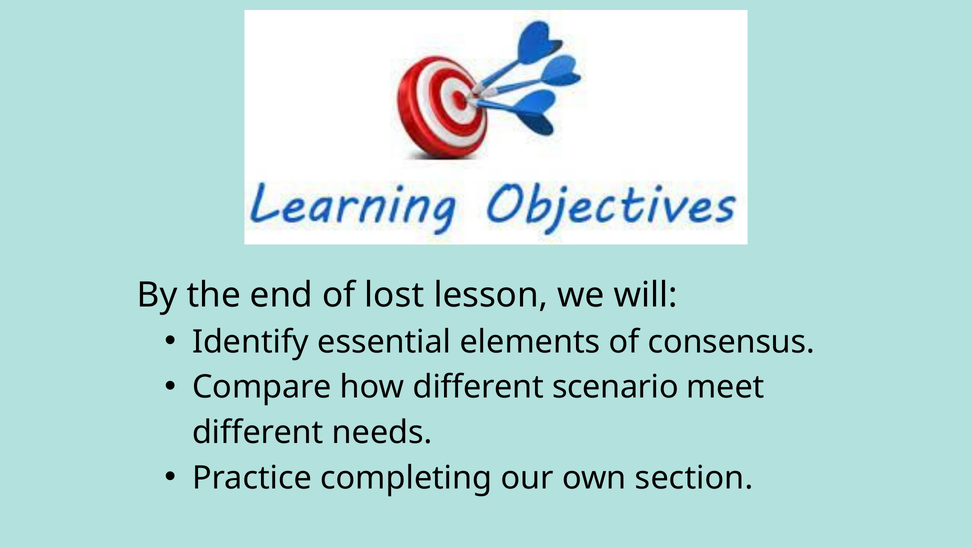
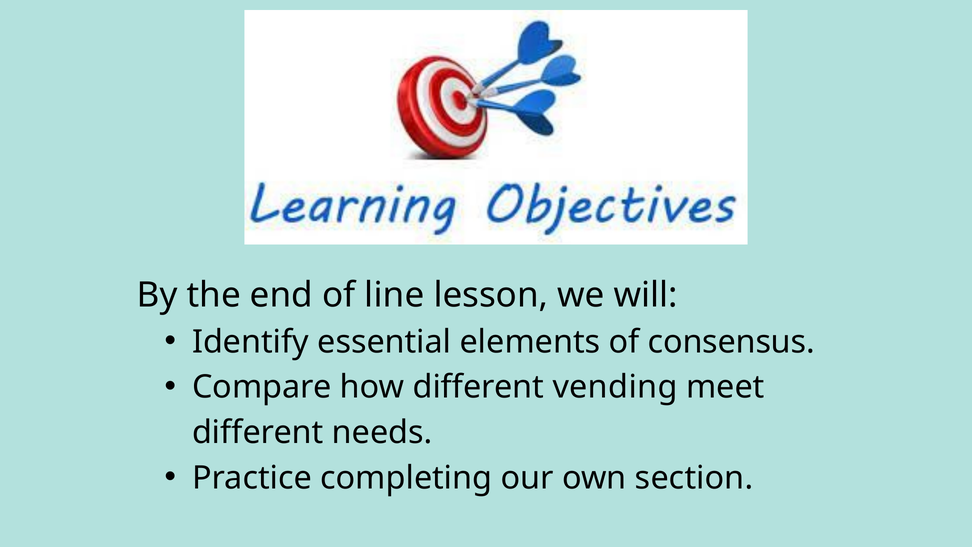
lost: lost -> line (394, 295)
scenario: scenario -> vending (615, 387)
